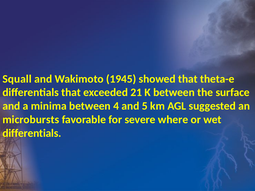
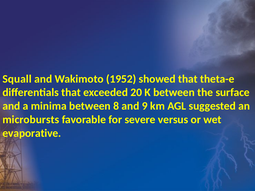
1945: 1945 -> 1952 (121, 79)
21: 21 -> 20 (136, 93)
4: 4 -> 8 (116, 106)
5: 5 -> 9 (145, 106)
where: where -> versus (173, 120)
differentials: differentials -> evaporative (32, 133)
